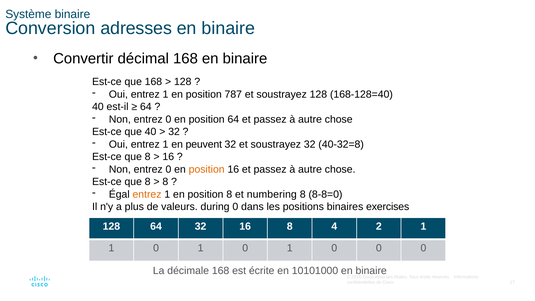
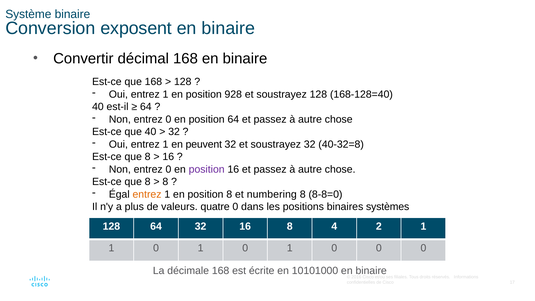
adresses: adresses -> exposent (136, 28)
787: 787 -> 928 (233, 94)
position colour: orange -> purple (207, 169)
during: during -> quatre (215, 207)
exercises: exercises -> systèmes (388, 207)
